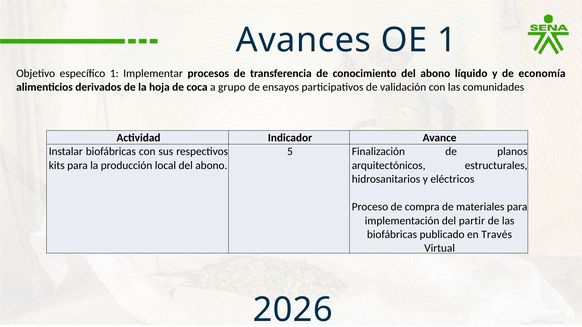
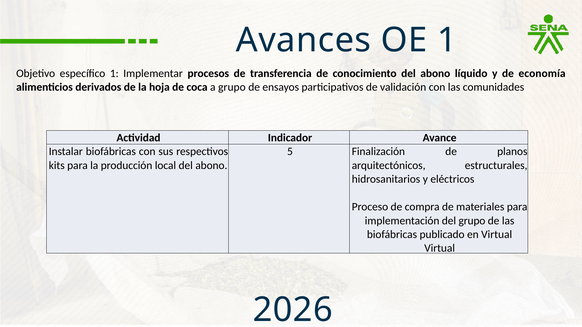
del partir: partir -> grupo (472, 221)
en Través: Través -> Virtual (497, 235)
